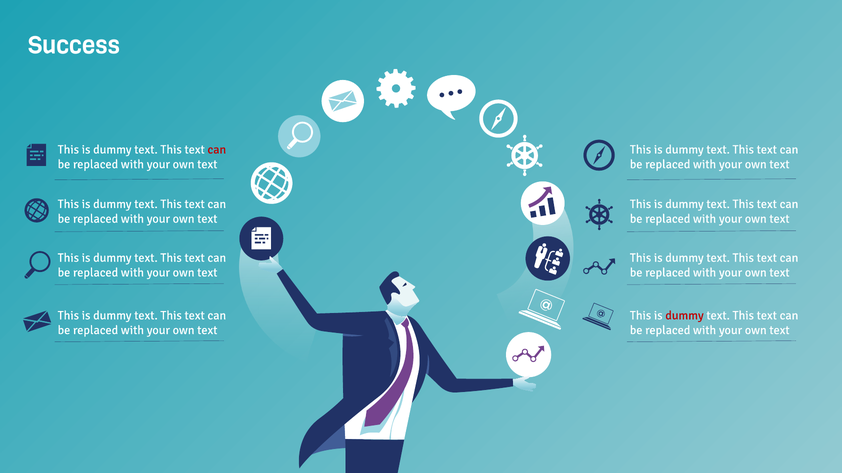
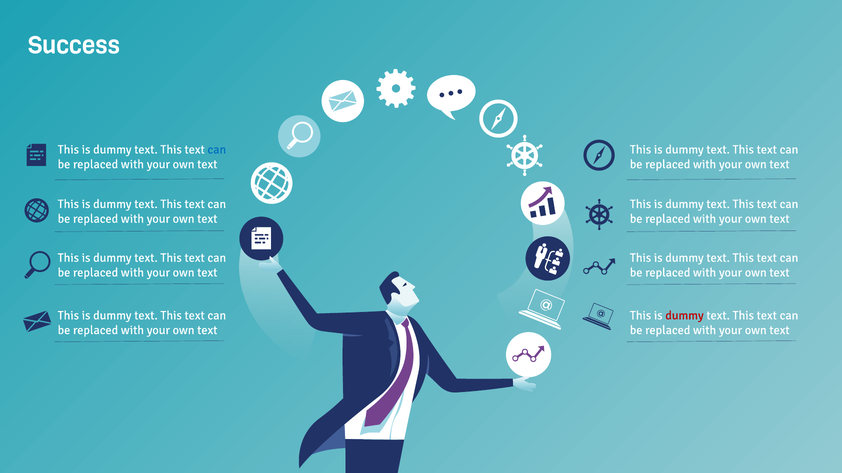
can colour: red -> blue (217, 150)
